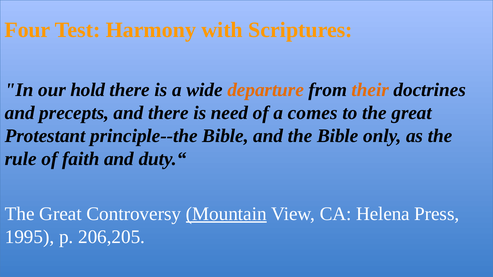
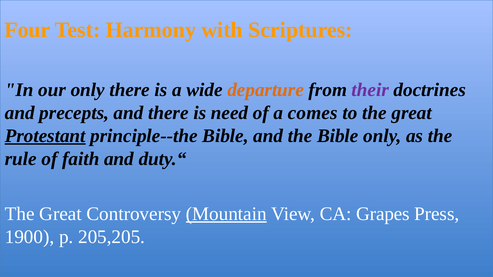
our hold: hold -> only (88, 90)
their colour: orange -> purple (370, 90)
Protestant underline: none -> present (45, 136)
Helena: Helena -> Grapes (383, 214)
1995: 1995 -> 1900 (30, 237)
206,205: 206,205 -> 205,205 (112, 237)
